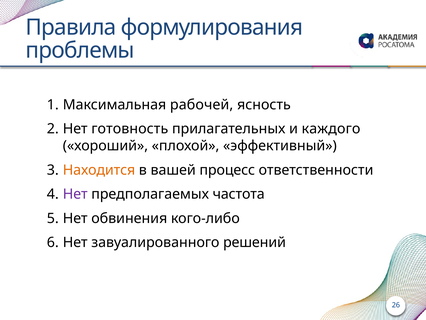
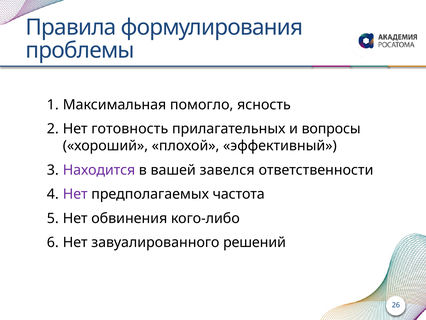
рабочей: рабочей -> помогло (202, 105)
каждого: каждого -> вопросы (331, 129)
Находится colour: orange -> purple (99, 170)
процесс: процесс -> завелся (227, 170)
